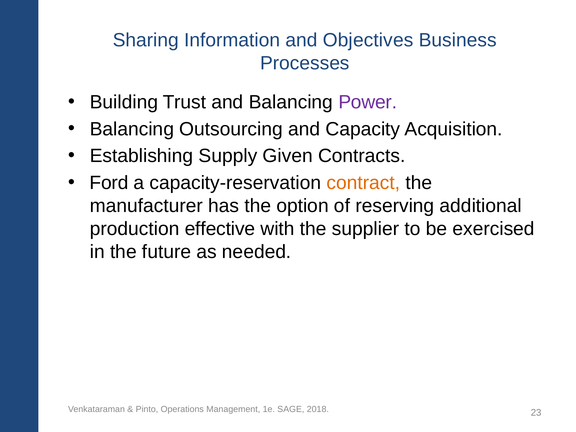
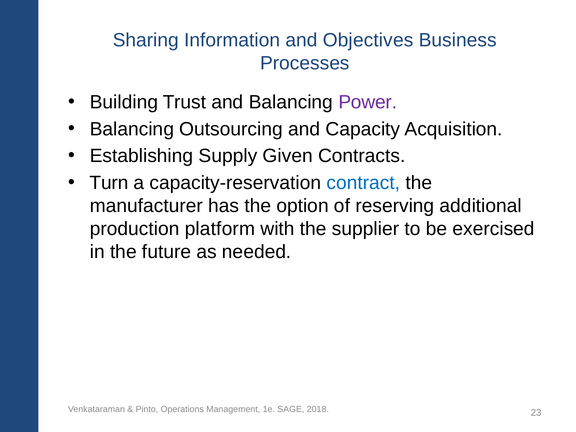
Ford: Ford -> Turn (109, 183)
contract colour: orange -> blue (363, 183)
effective: effective -> platform (220, 229)
